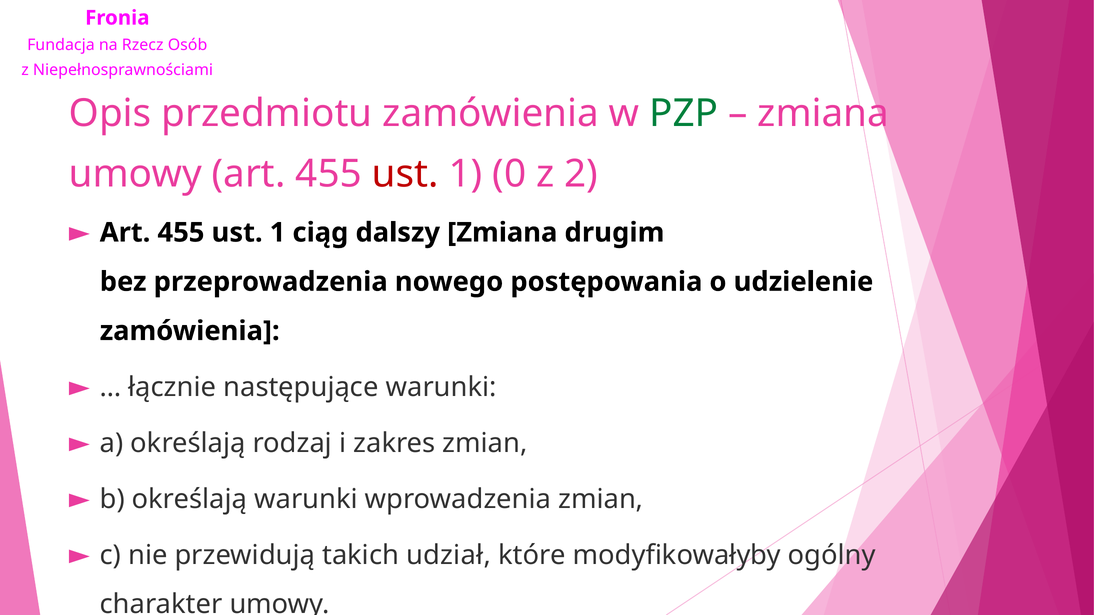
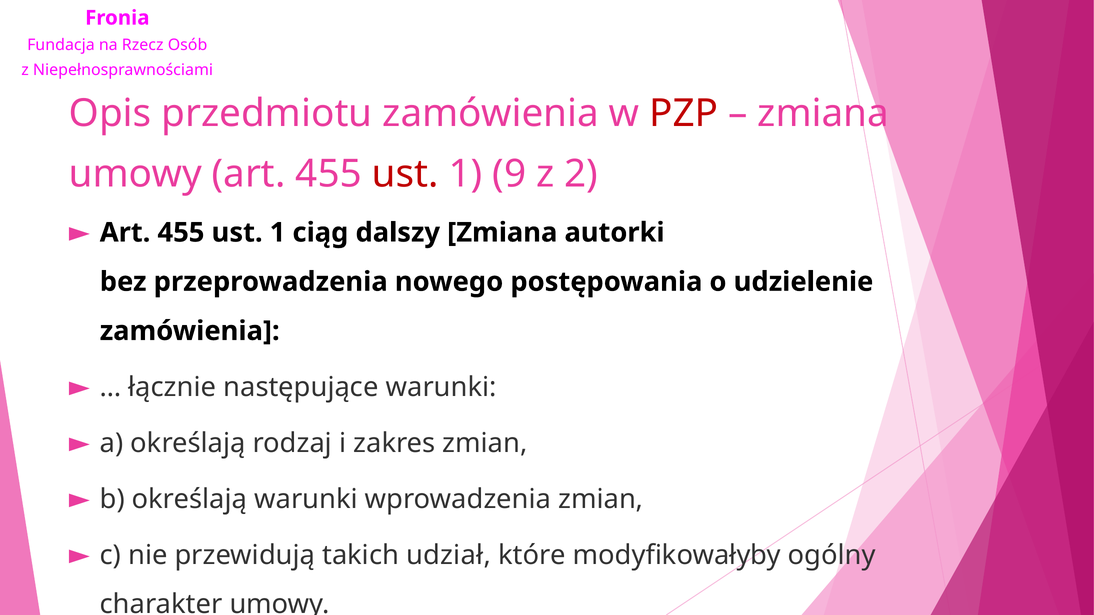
PZP colour: green -> red (684, 113)
0: 0 -> 9 (509, 174)
drugim: drugim -> autorki (615, 233)
